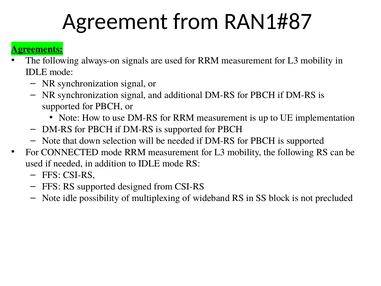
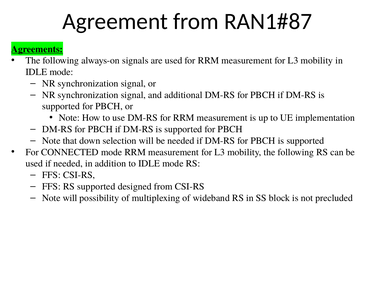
Note idle: idle -> will (70, 198)
